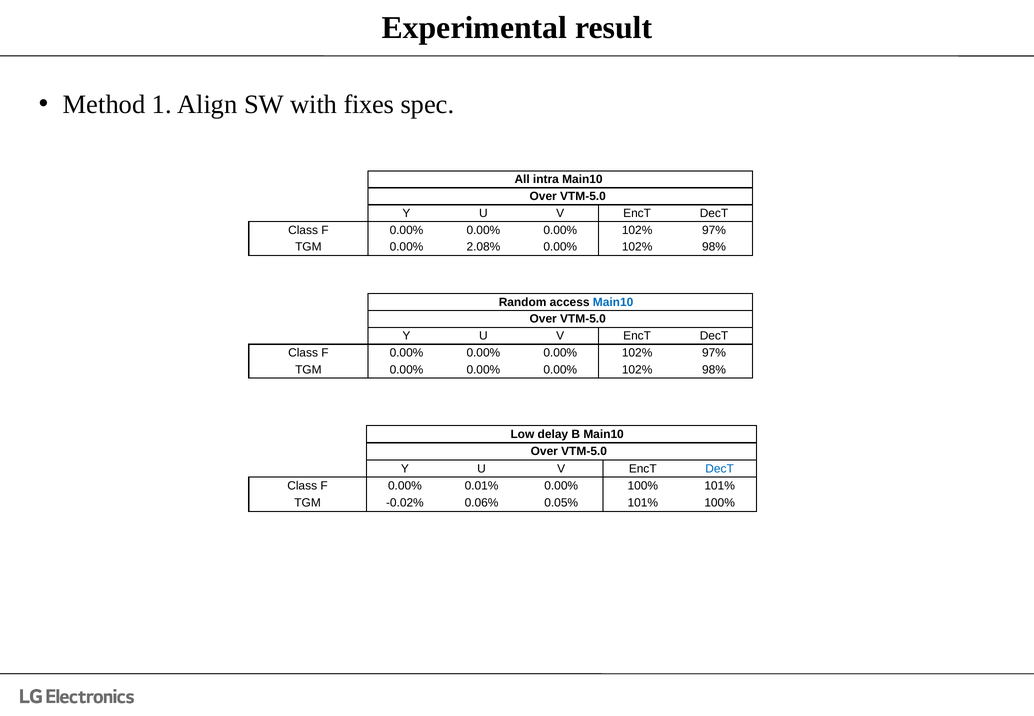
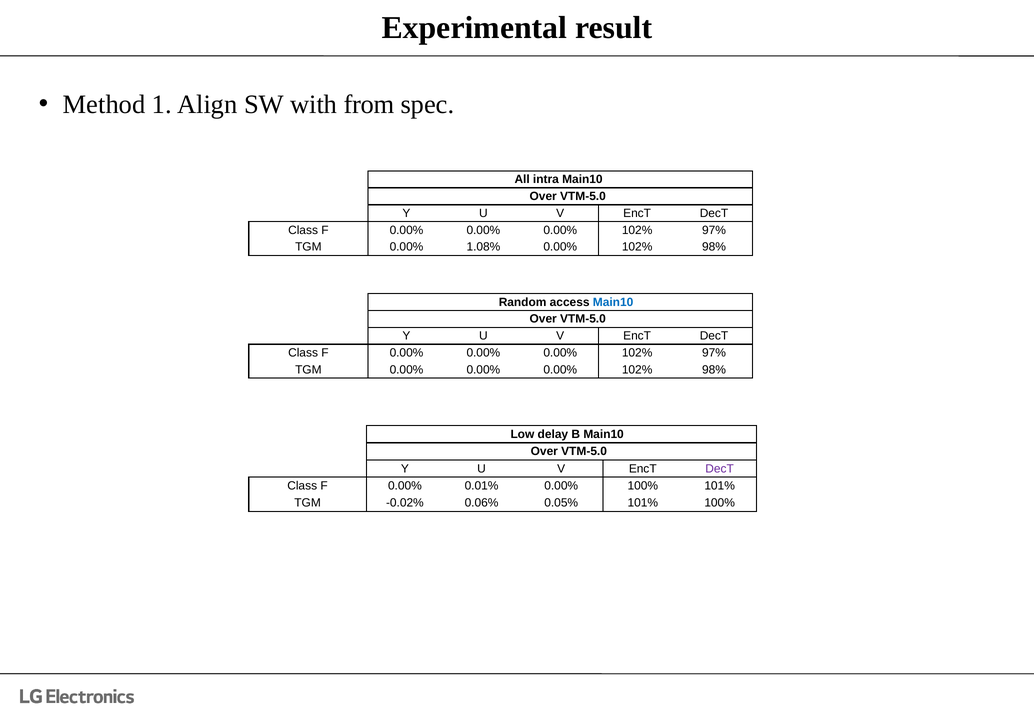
fixes: fixes -> from (369, 104)
2.08%: 2.08% -> 1.08% (483, 247)
DecT colour: blue -> purple (720, 469)
